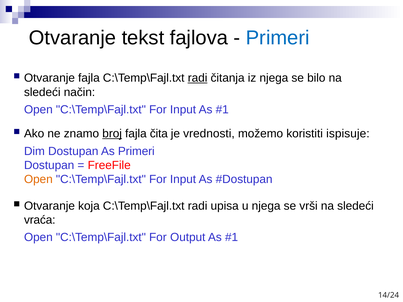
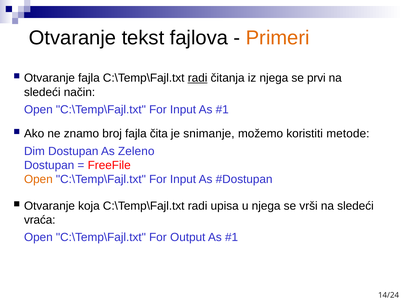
Primeri colour: blue -> orange (278, 38)
bilo: bilo -> prvi (316, 78)
broj underline: present -> none (112, 134)
vrednosti: vrednosti -> snimanje (209, 134)
ispisuje: ispisuje -> metode (348, 134)
As Primeri: Primeri -> Zeleno (136, 151)
